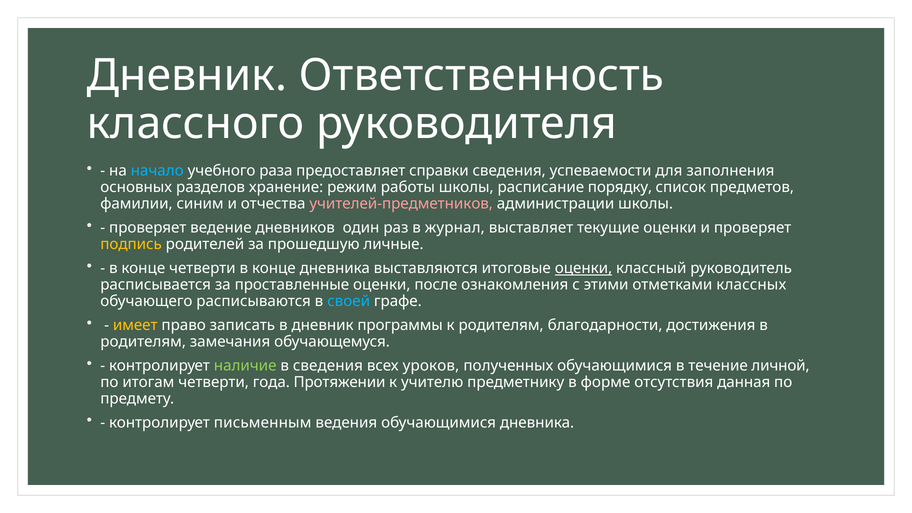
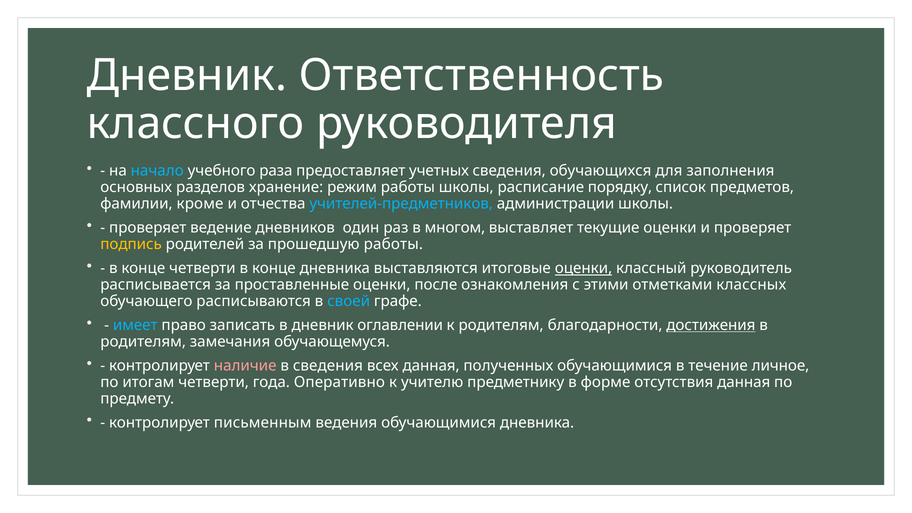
справки: справки -> учетных (439, 171)
успеваемости: успеваемости -> обучающихся (601, 171)
синим: синим -> кроме (200, 204)
учителей-предметников colour: pink -> light blue (401, 204)
журнал: журнал -> многом (455, 228)
прошедшую личные: личные -> работы (393, 244)
имеет colour: yellow -> light blue (135, 325)
программы: программы -> оглавлении (400, 325)
достижения underline: none -> present (711, 325)
наличие colour: light green -> pink (245, 366)
всех уроков: уроков -> данная (431, 366)
личной: личной -> личное (780, 366)
Протяжении: Протяжении -> Оперативно (339, 382)
